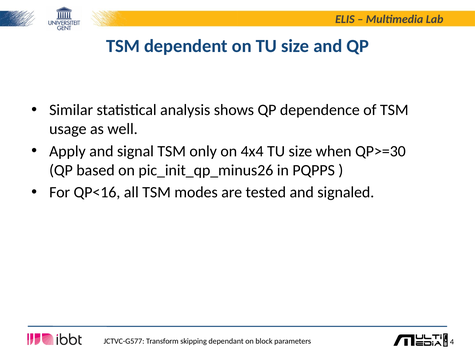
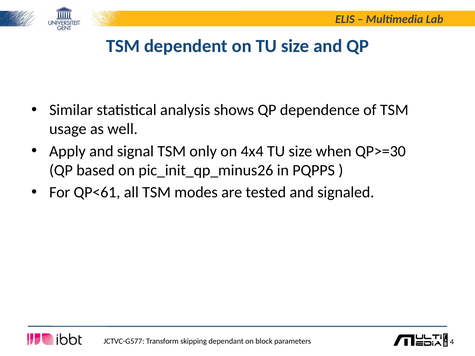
QP<16: QP<16 -> QP<61 (97, 192)
